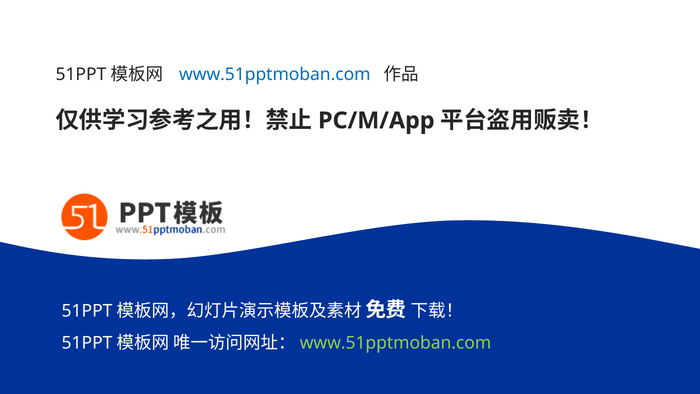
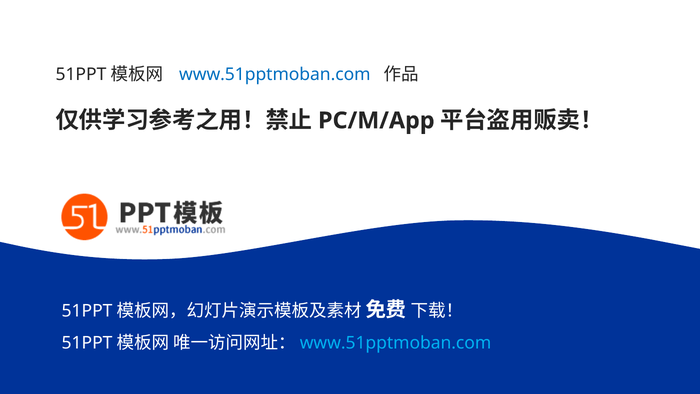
www.51pptmoban.com colour: light green -> light blue (396, 343)
